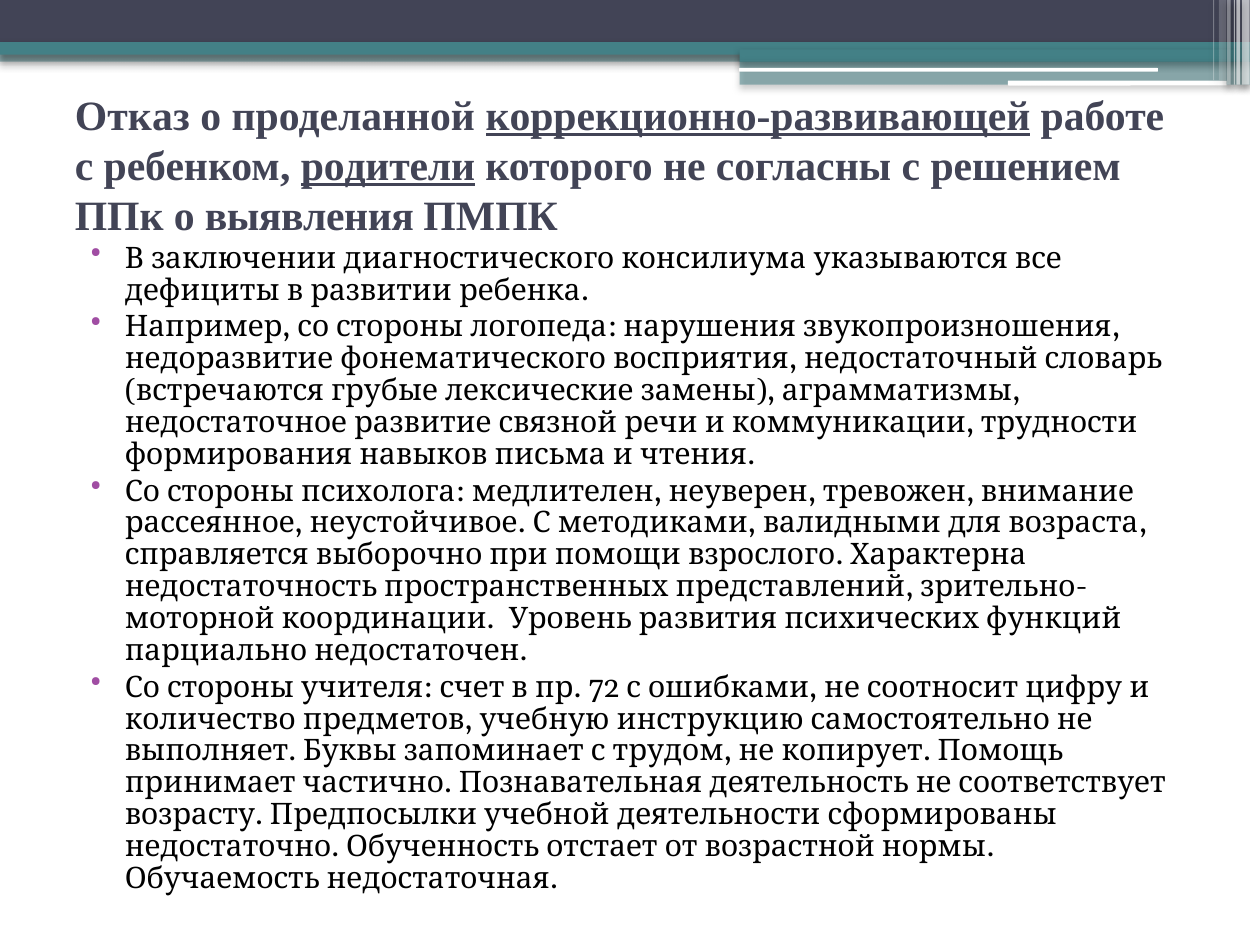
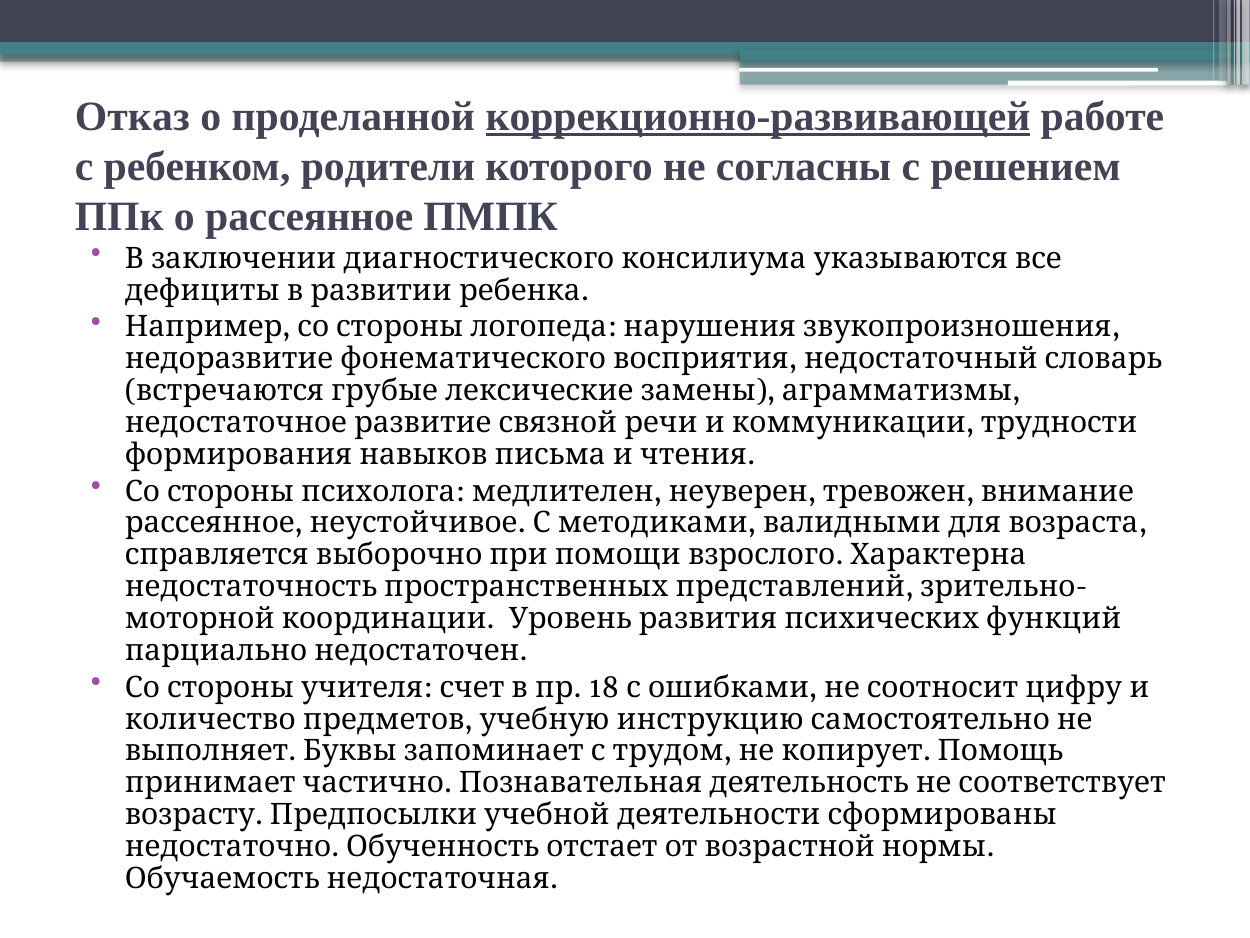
родители underline: present -> none (388, 166)
о выявления: выявления -> рассеянное (309, 216)
72: 72 -> 18 (604, 687)
